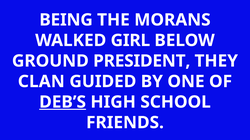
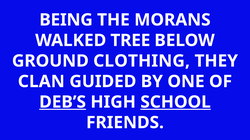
GIRL: GIRL -> TREE (130, 41)
PRESIDENT: PRESIDENT -> CLOTHING (142, 61)
SCHOOL underline: none -> present (176, 102)
